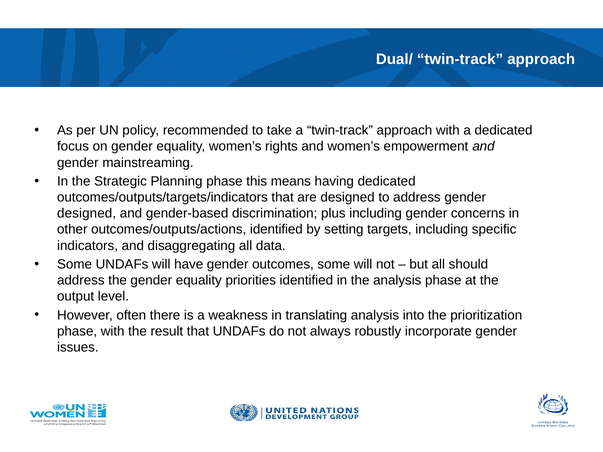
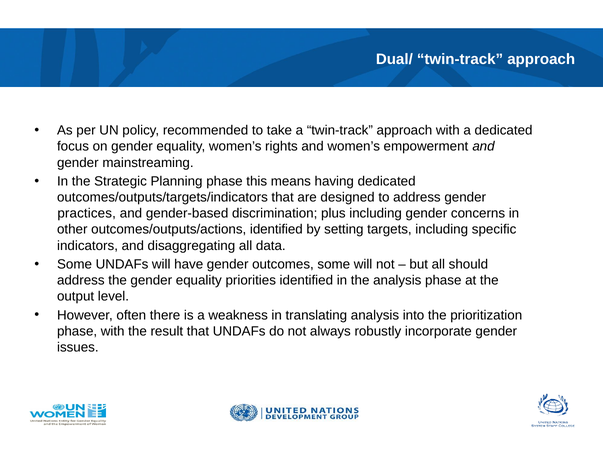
designed: designed -> practices (87, 214)
